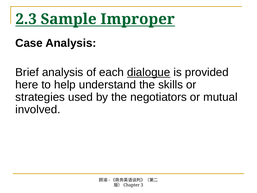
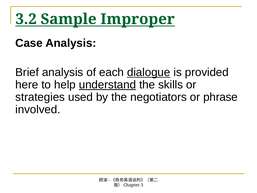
2.3: 2.3 -> 3.2 (26, 19)
understand underline: none -> present (107, 85)
mutual: mutual -> phrase (221, 97)
